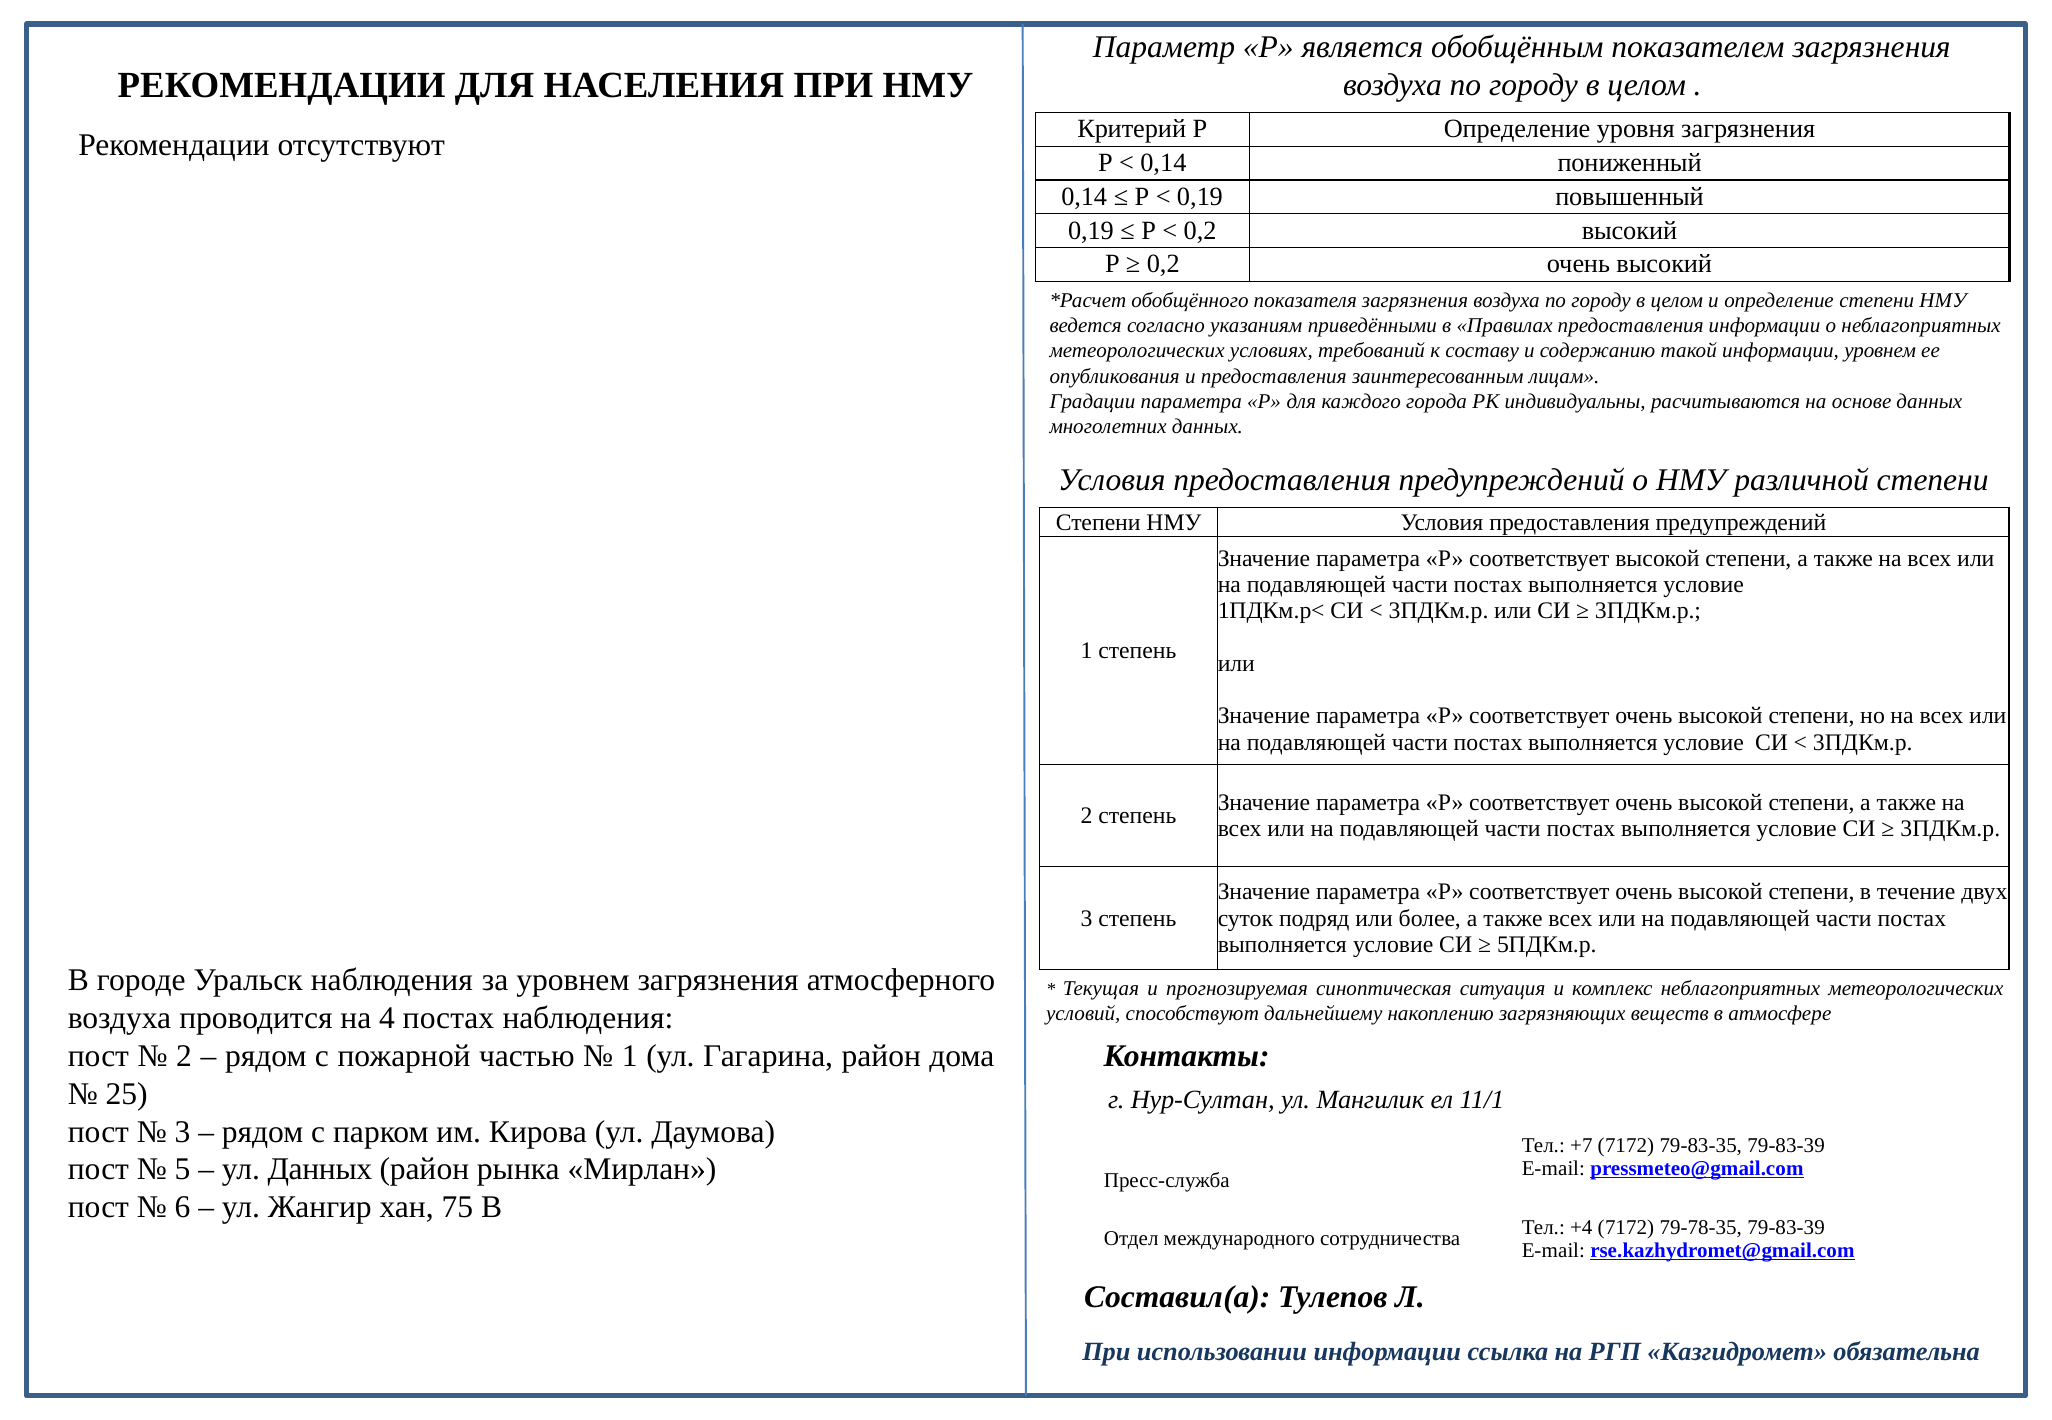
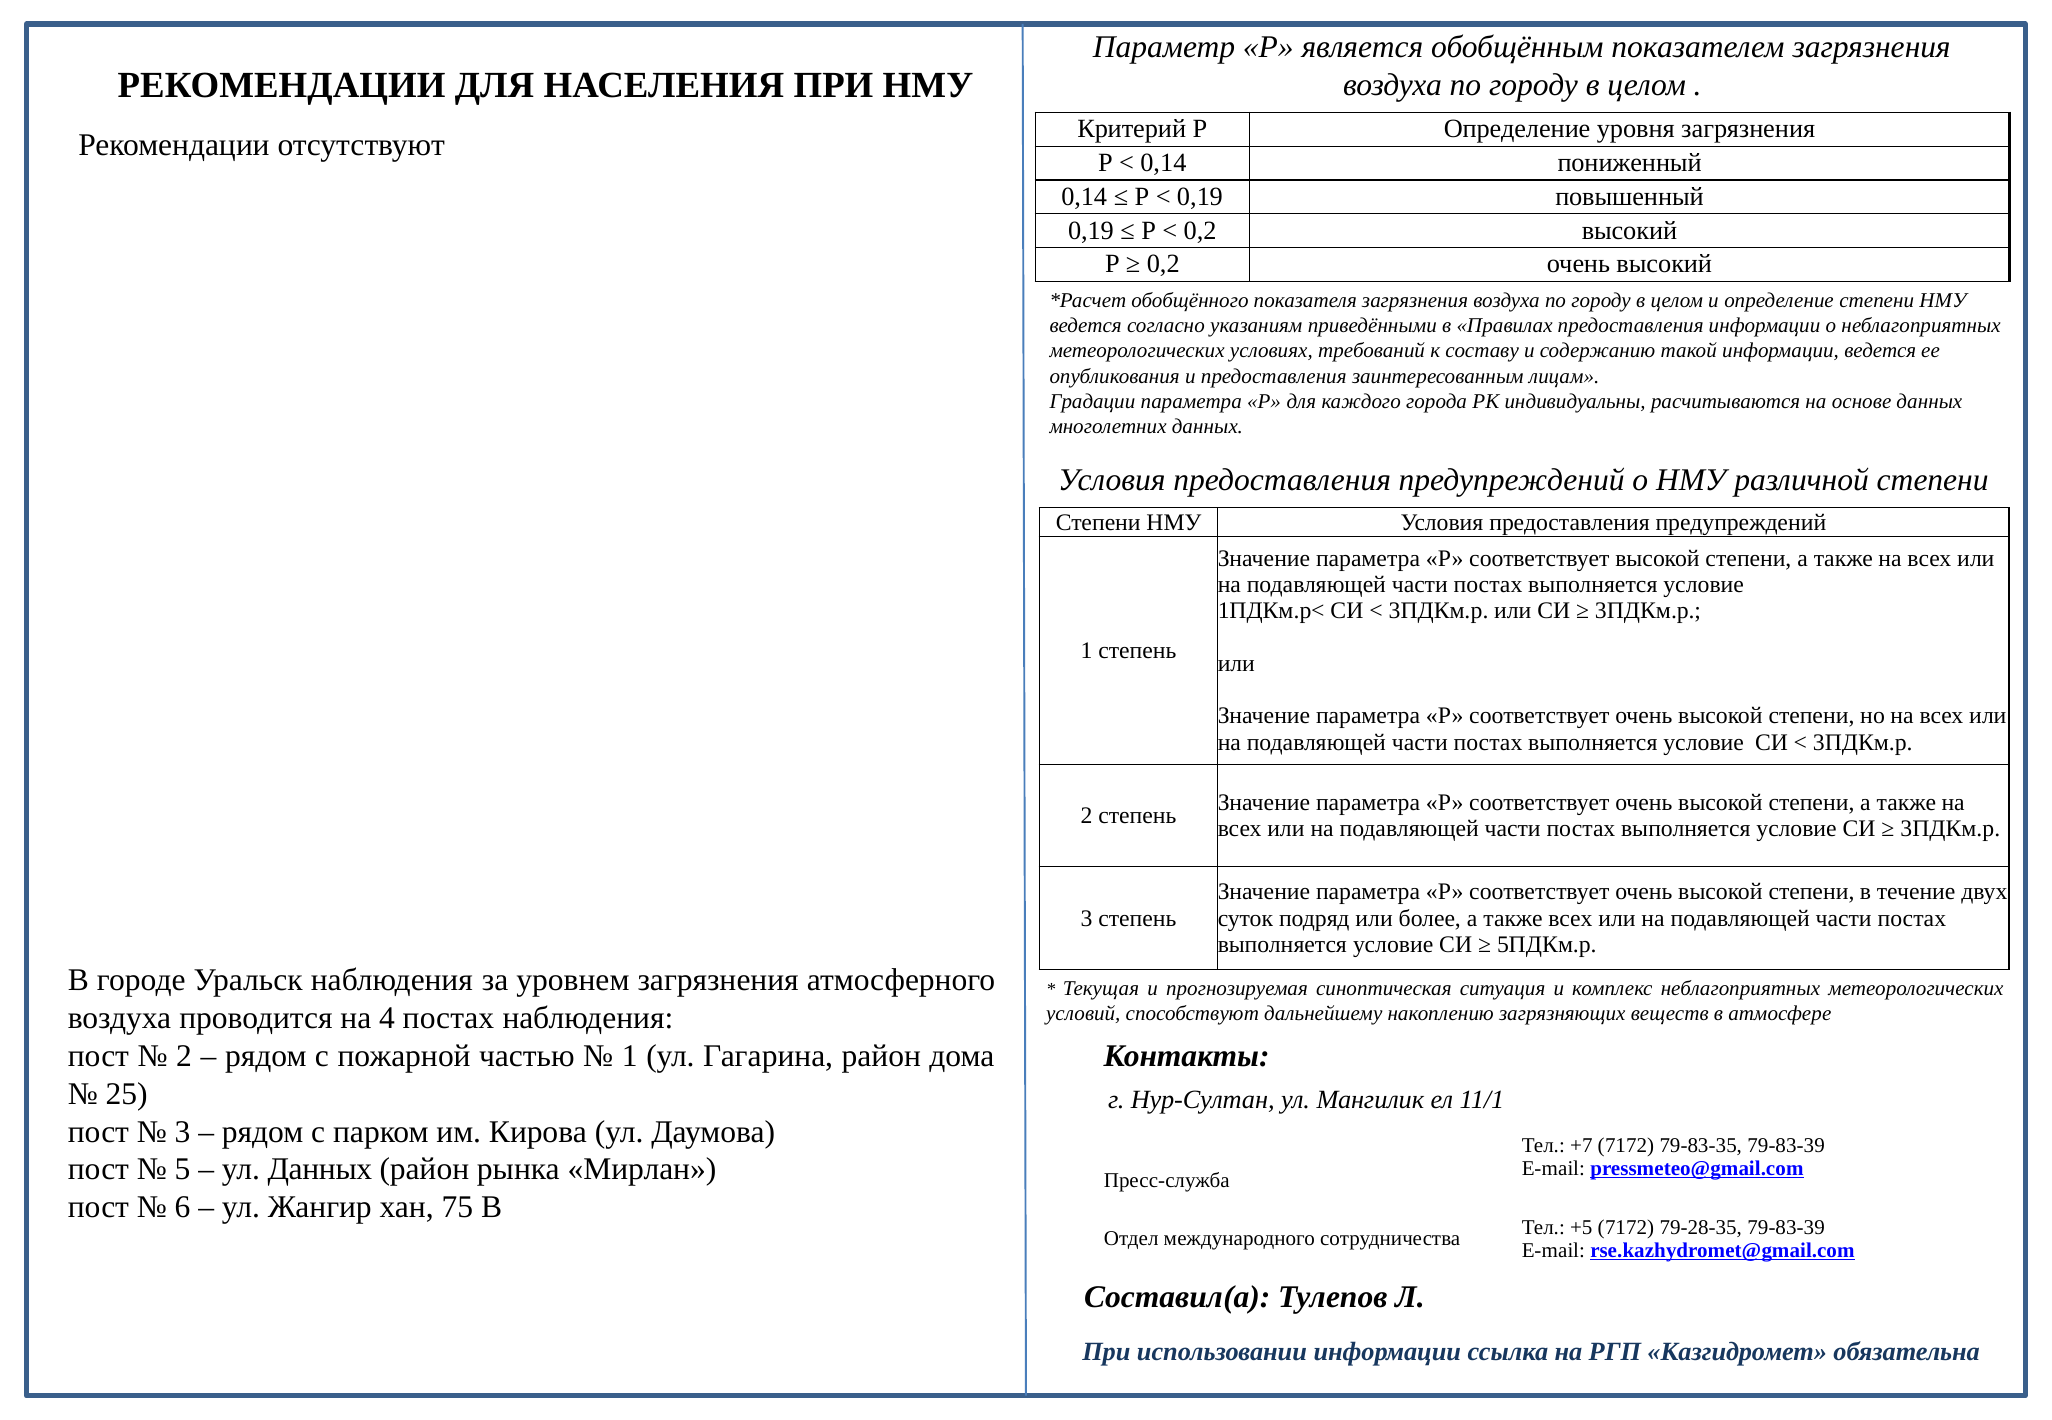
информации уровнем: уровнем -> ведется (1880, 351)
+4: +4 -> +5 (1581, 1228)
79-78-35: 79-78-35 -> 79-28-35 (1701, 1228)
